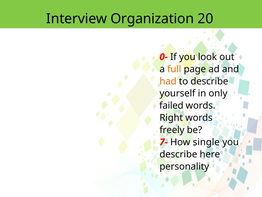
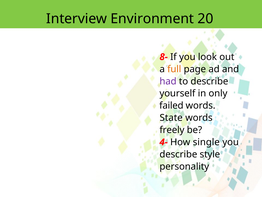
Organization: Organization -> Environment (152, 19)
0-: 0- -> 8- (164, 57)
had colour: orange -> purple (168, 81)
Right: Right -> State (171, 118)
7-: 7- -> 4- (164, 142)
here: here -> style (210, 154)
